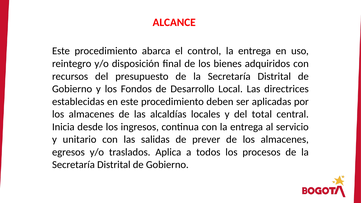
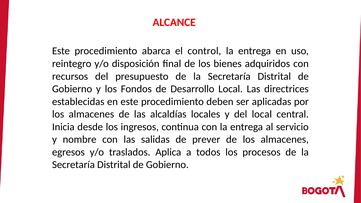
del total: total -> local (262, 114)
unitario: unitario -> nombre (80, 140)
